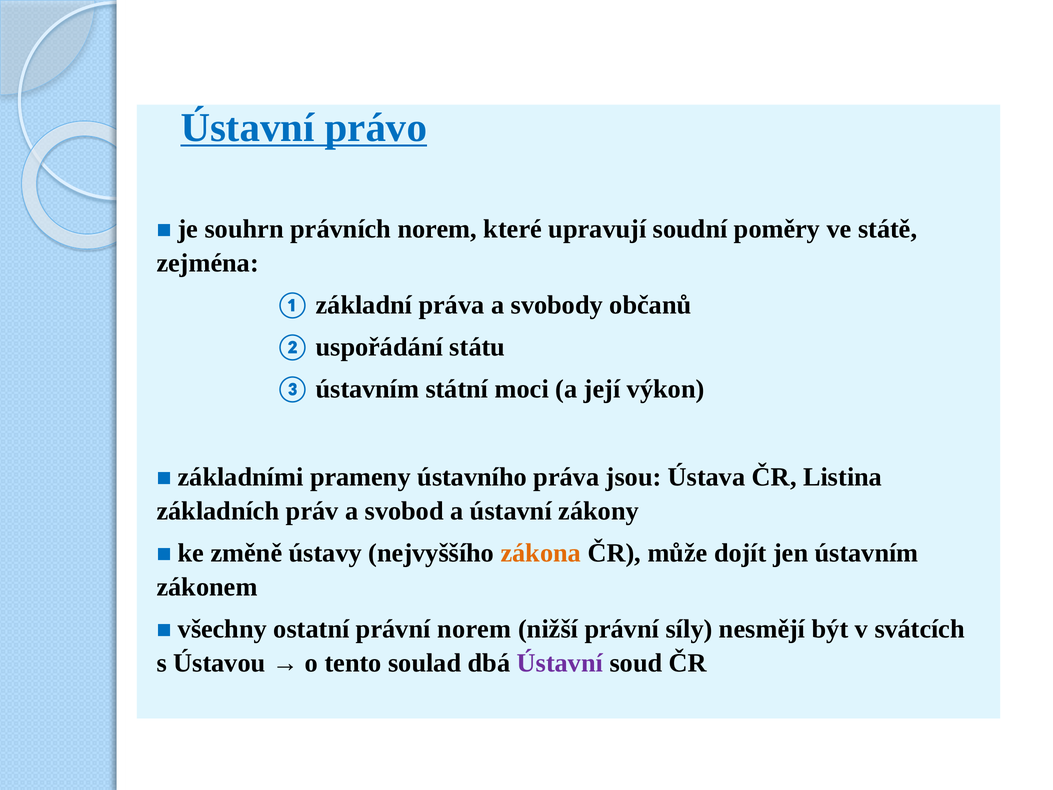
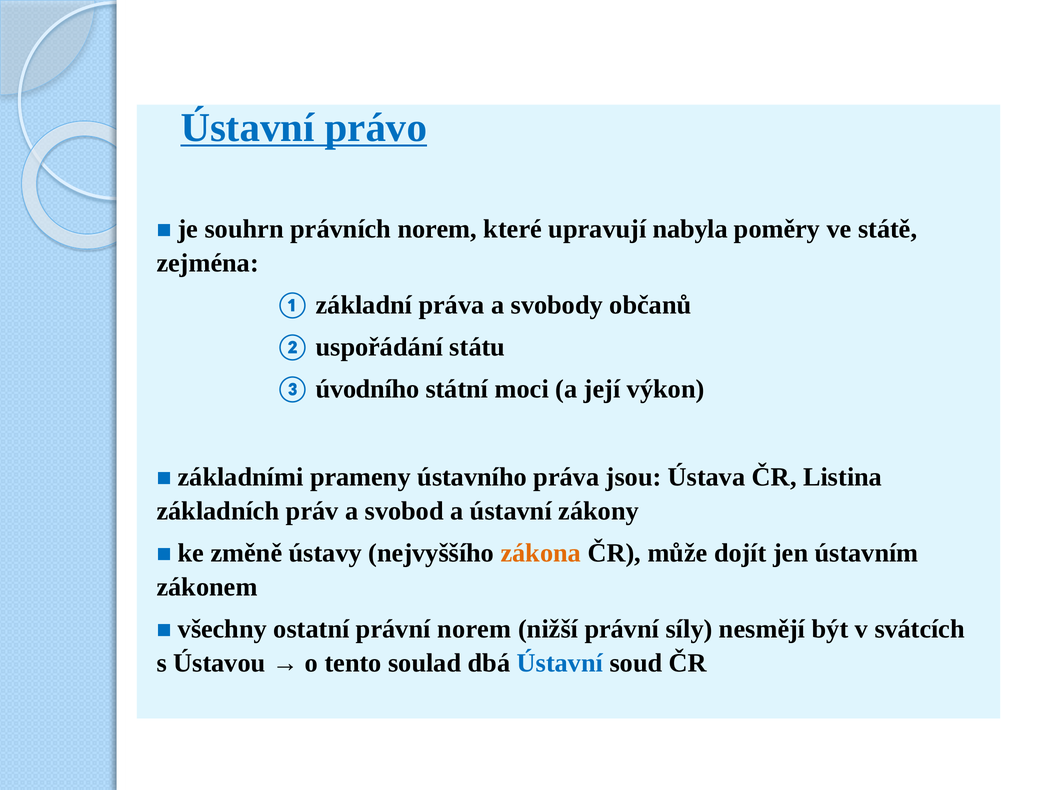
soudní: soudní -> nabyla (690, 229)
③ ústavním: ústavním -> úvodního (368, 389)
Ústavní colour: purple -> blue (560, 663)
